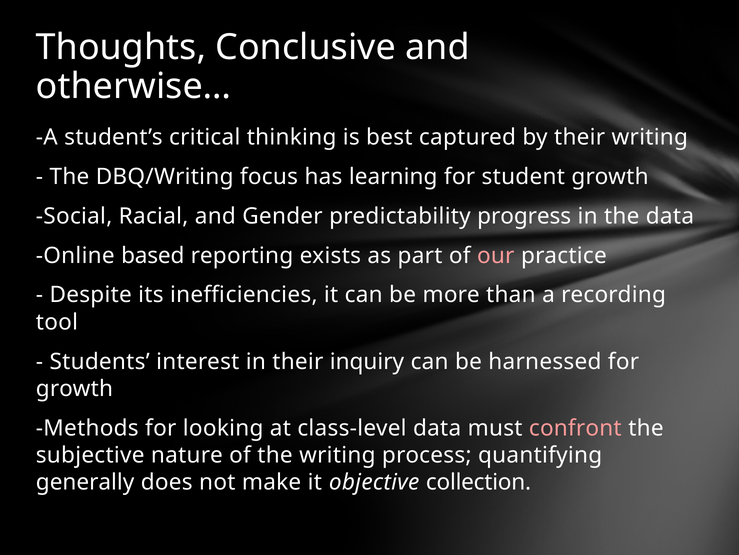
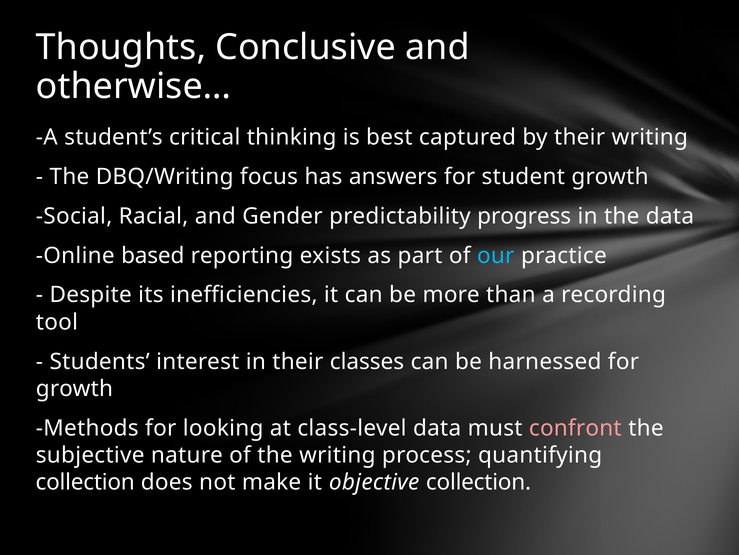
learning: learning -> answers (393, 176)
our colour: pink -> light blue (496, 255)
inquiry: inquiry -> classes (367, 361)
generally: generally -> collection (85, 482)
